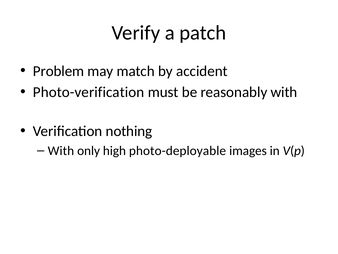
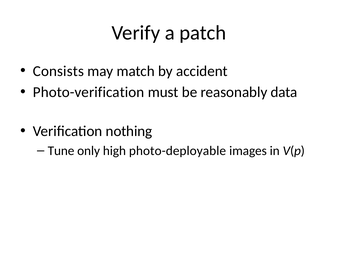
Problem: Problem -> Consists (58, 71)
reasonably with: with -> data (284, 92)
With: With -> Tune (61, 150)
